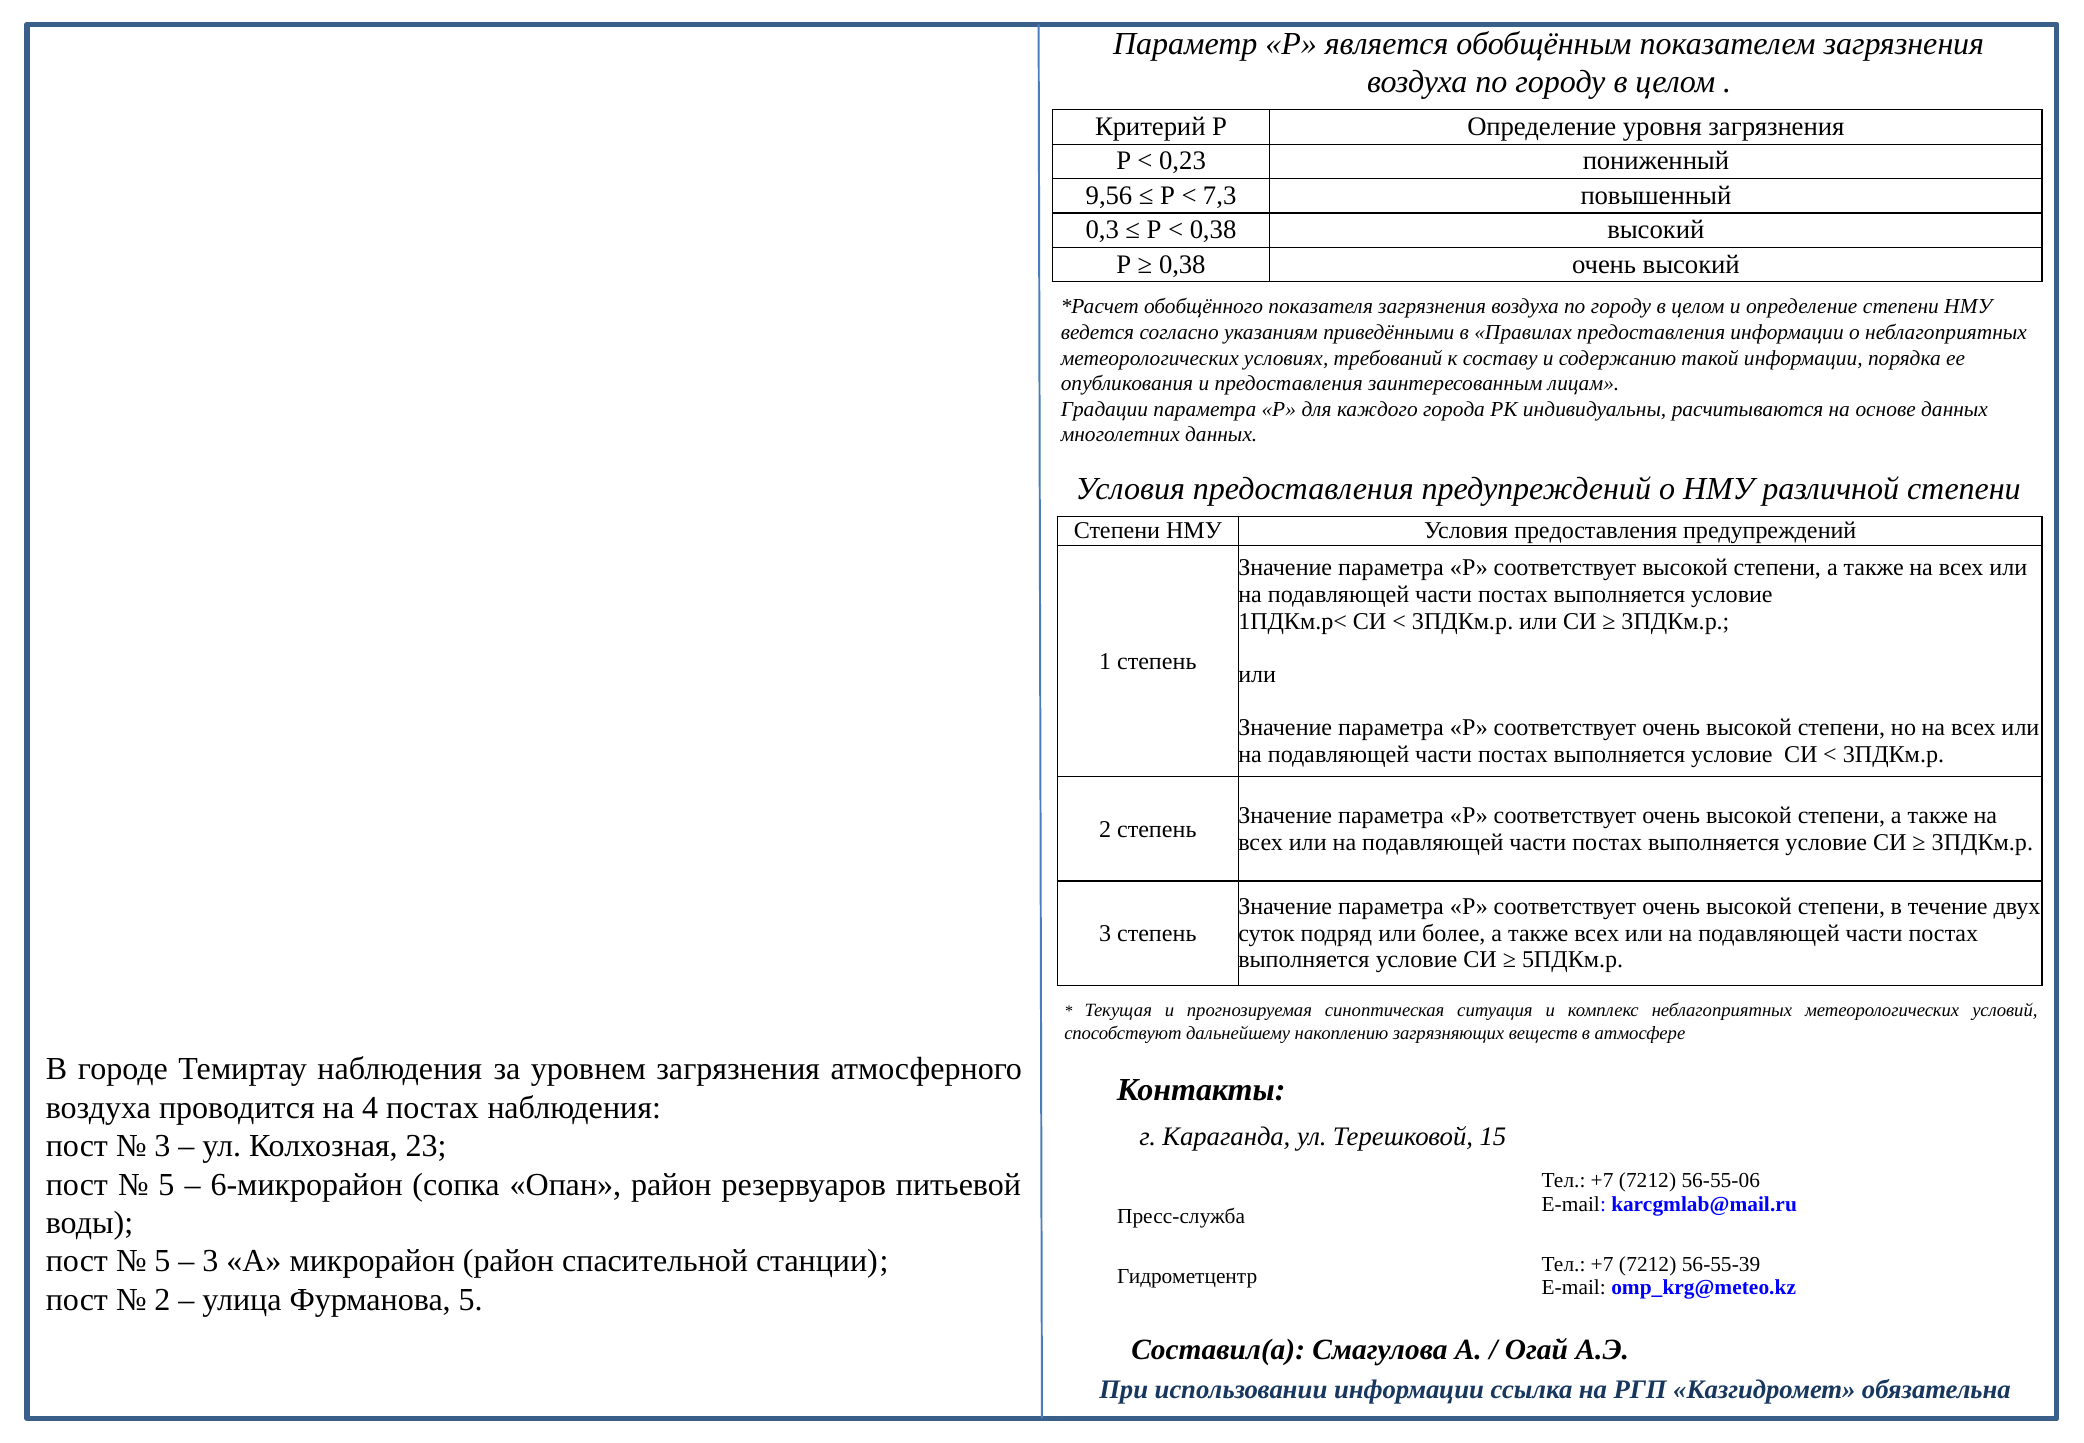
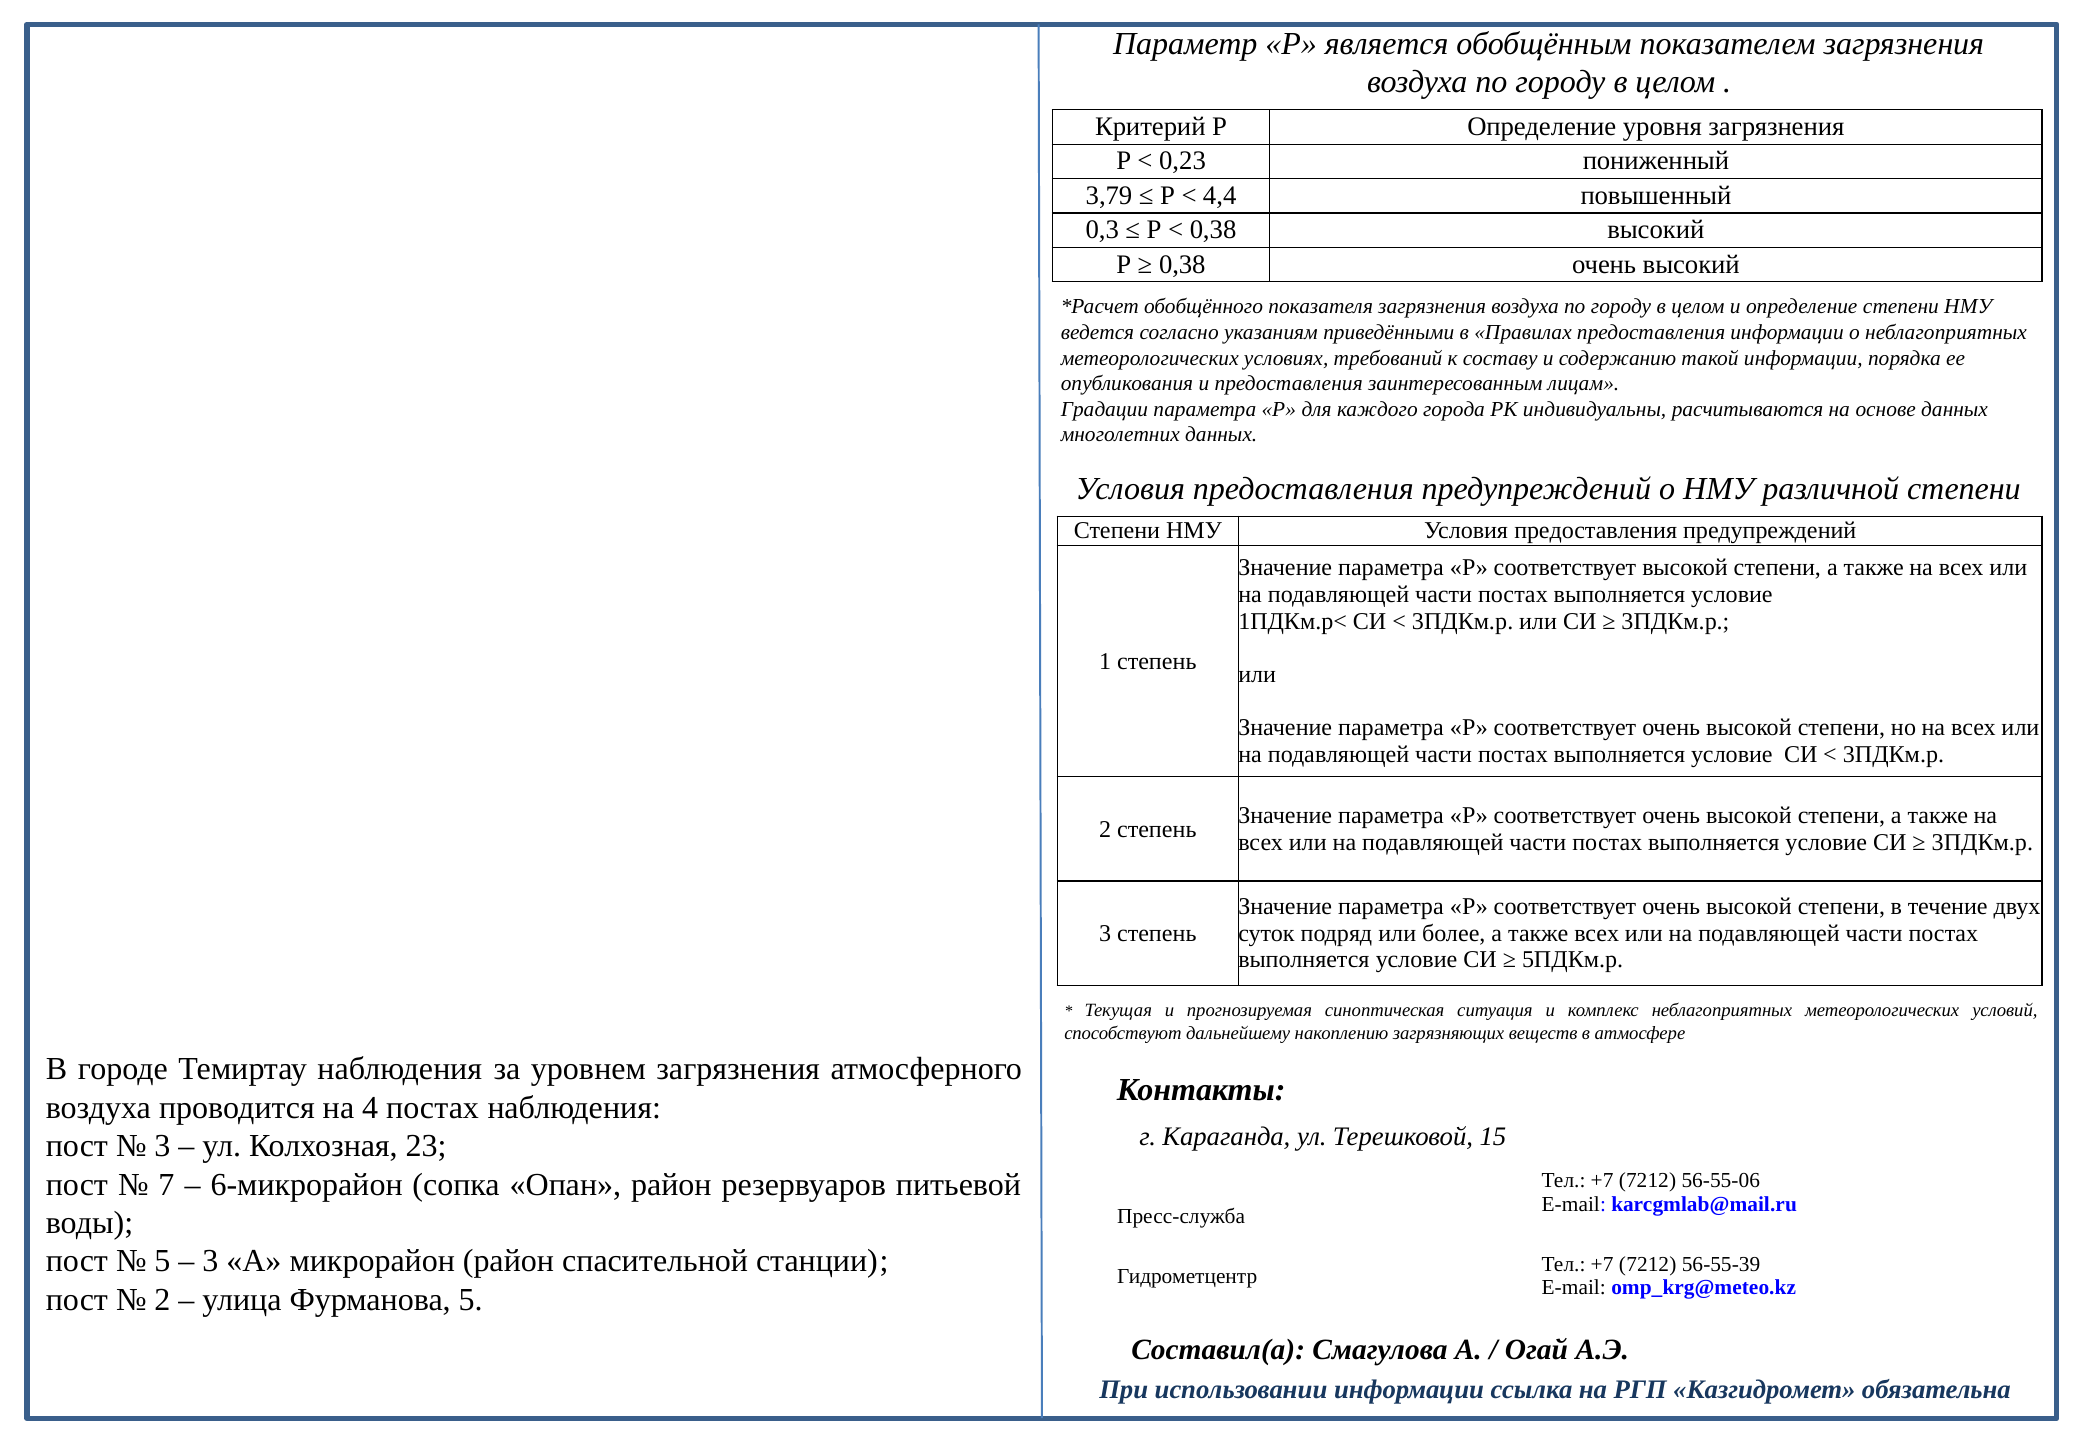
9,56: 9,56 -> 3,79 (1109, 196)
7,3: 7,3 -> 4,4 (1220, 196)
5: 5 -> 7 (166, 1184)
